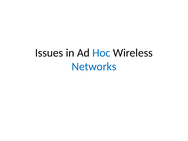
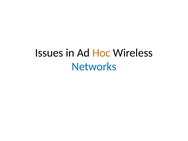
Hoc colour: blue -> orange (101, 53)
